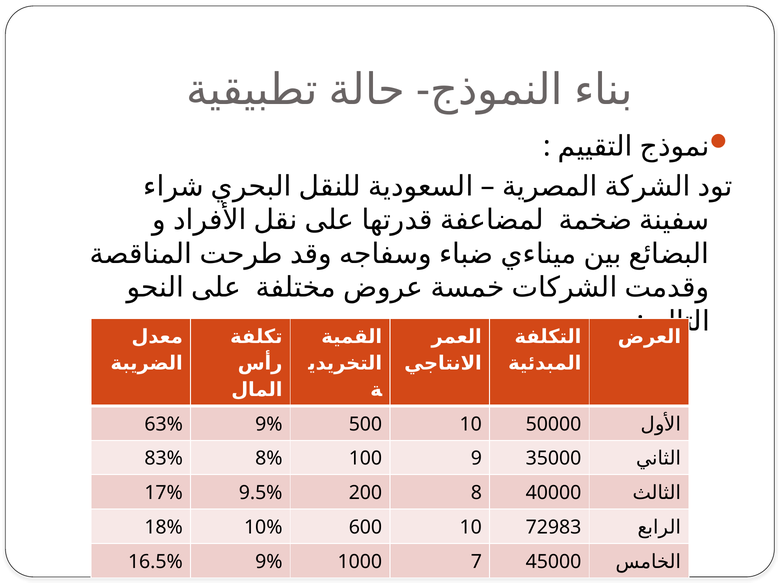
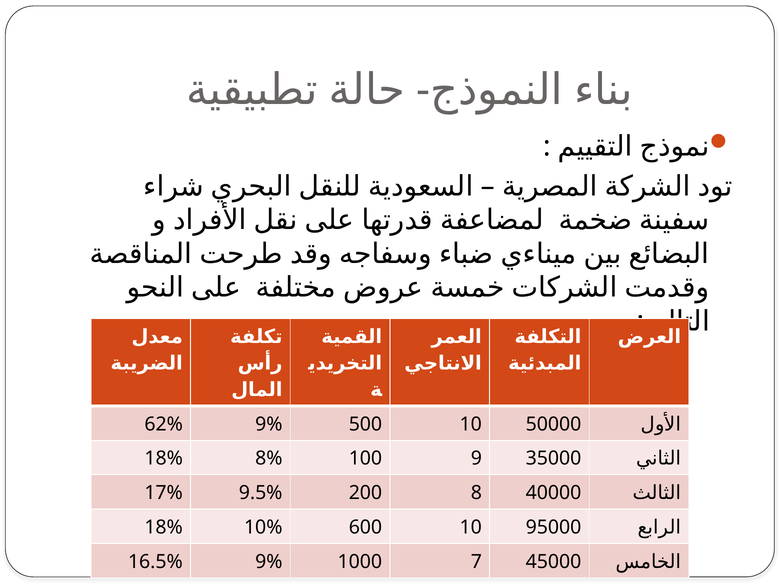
63%: 63% -> 62% (164, 424)
83%: 83% -> 18% (164, 459)
72983: 72983 -> 95000 (554, 527)
